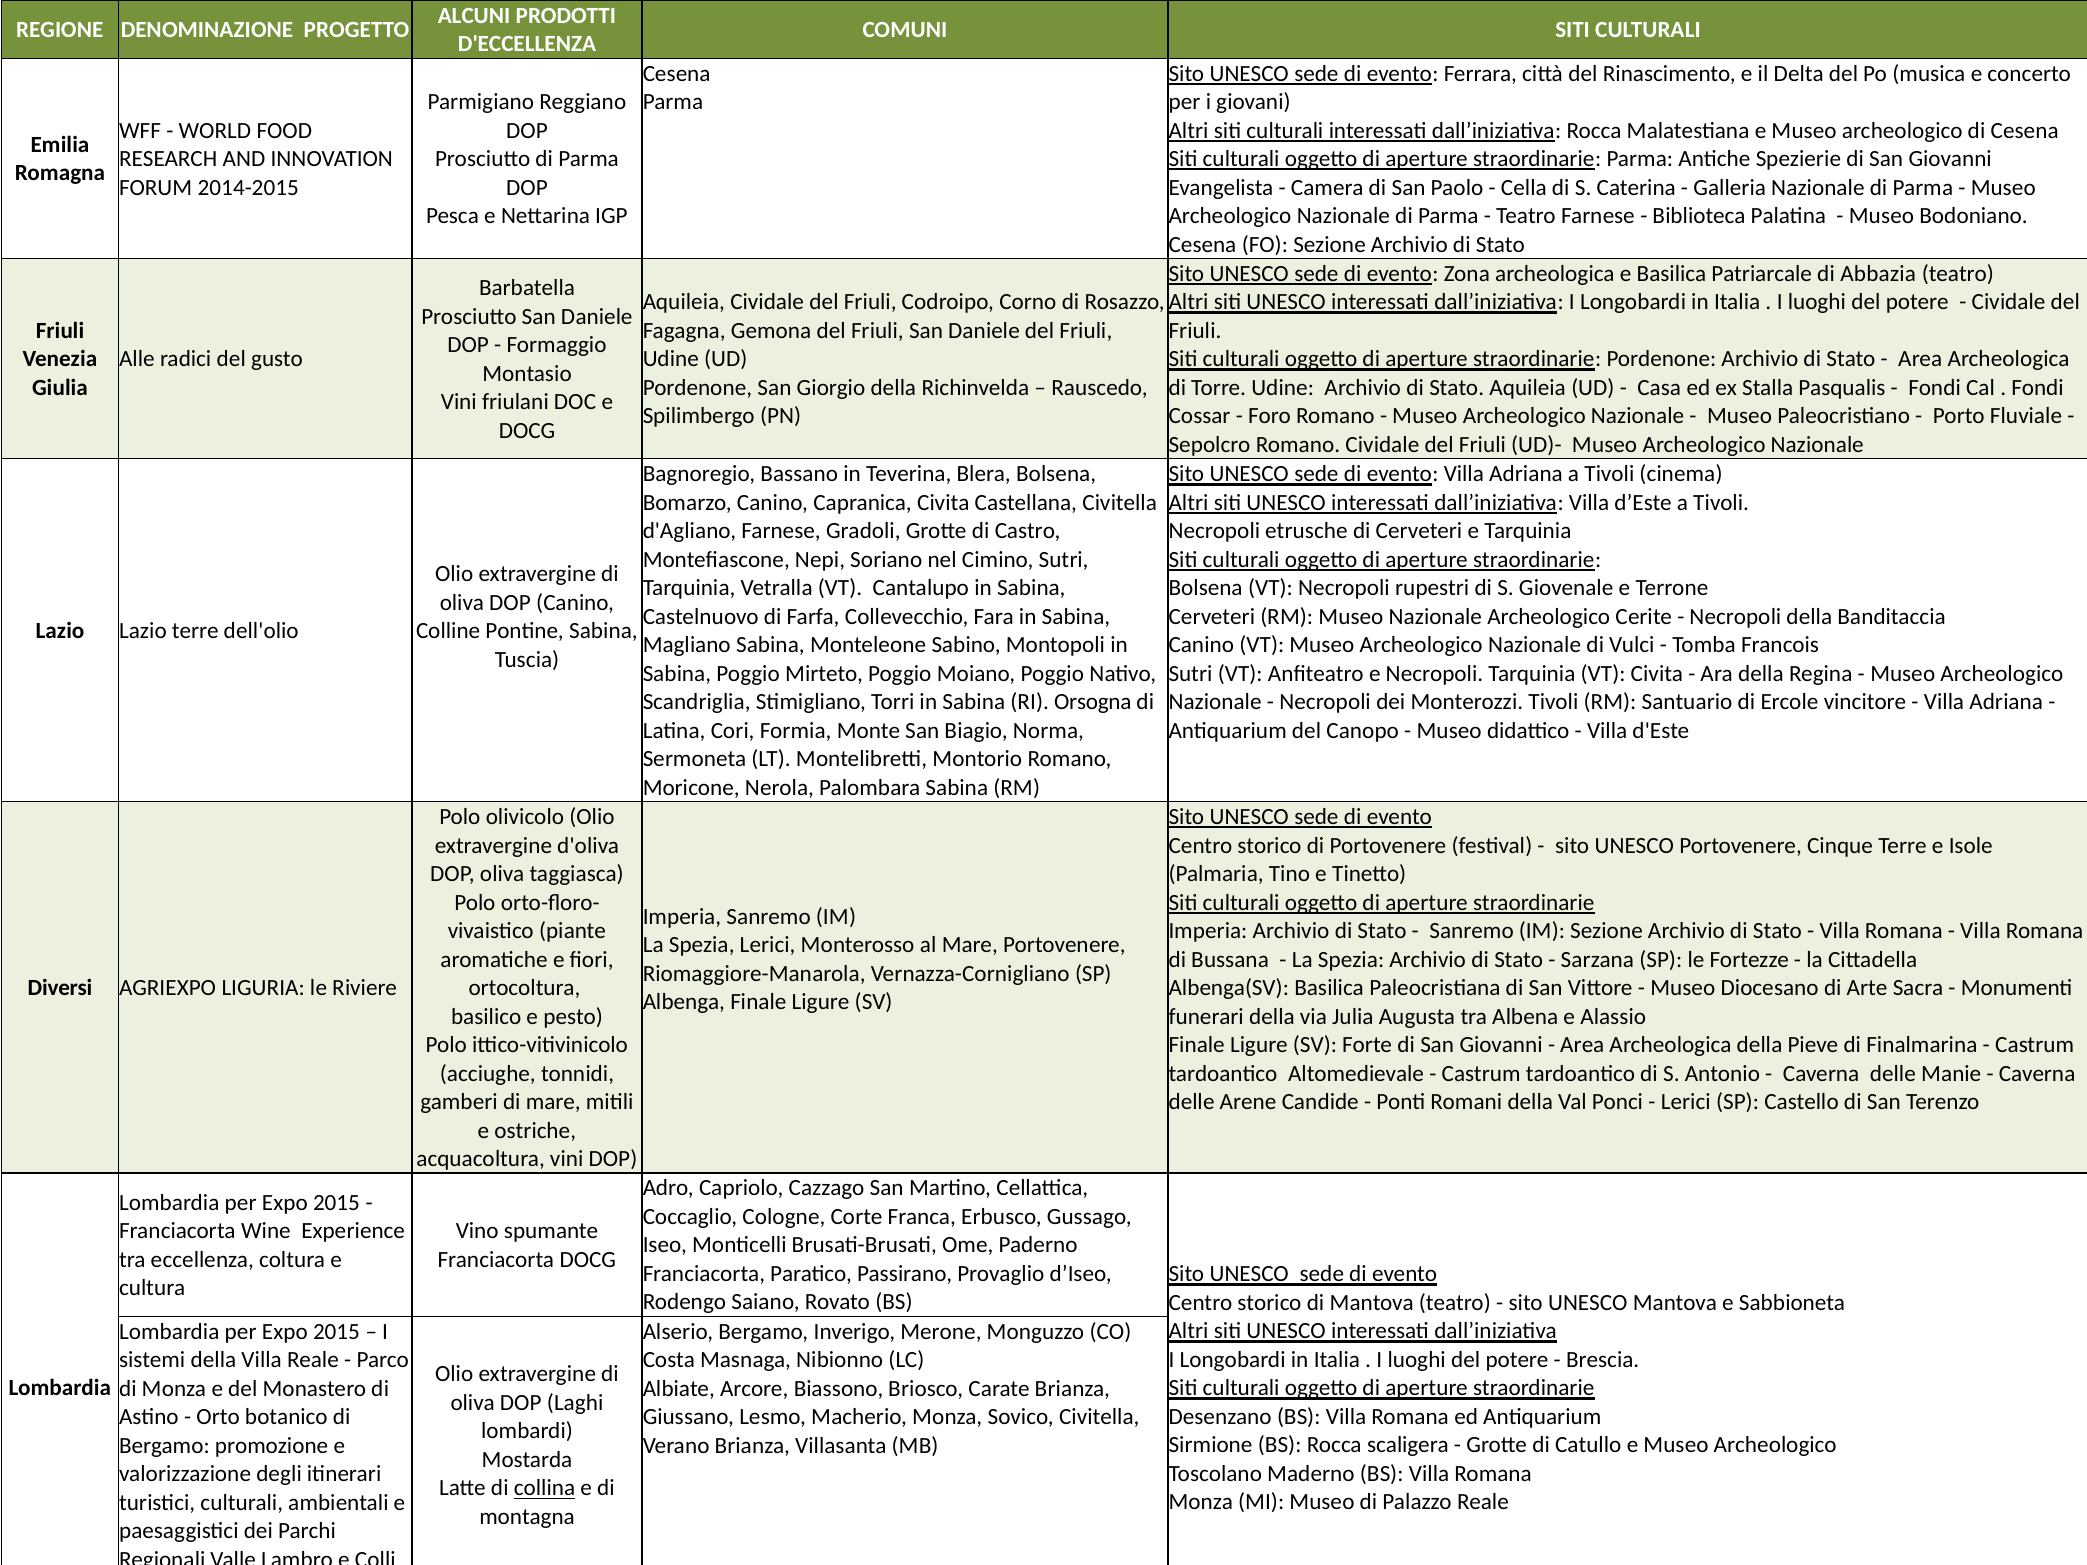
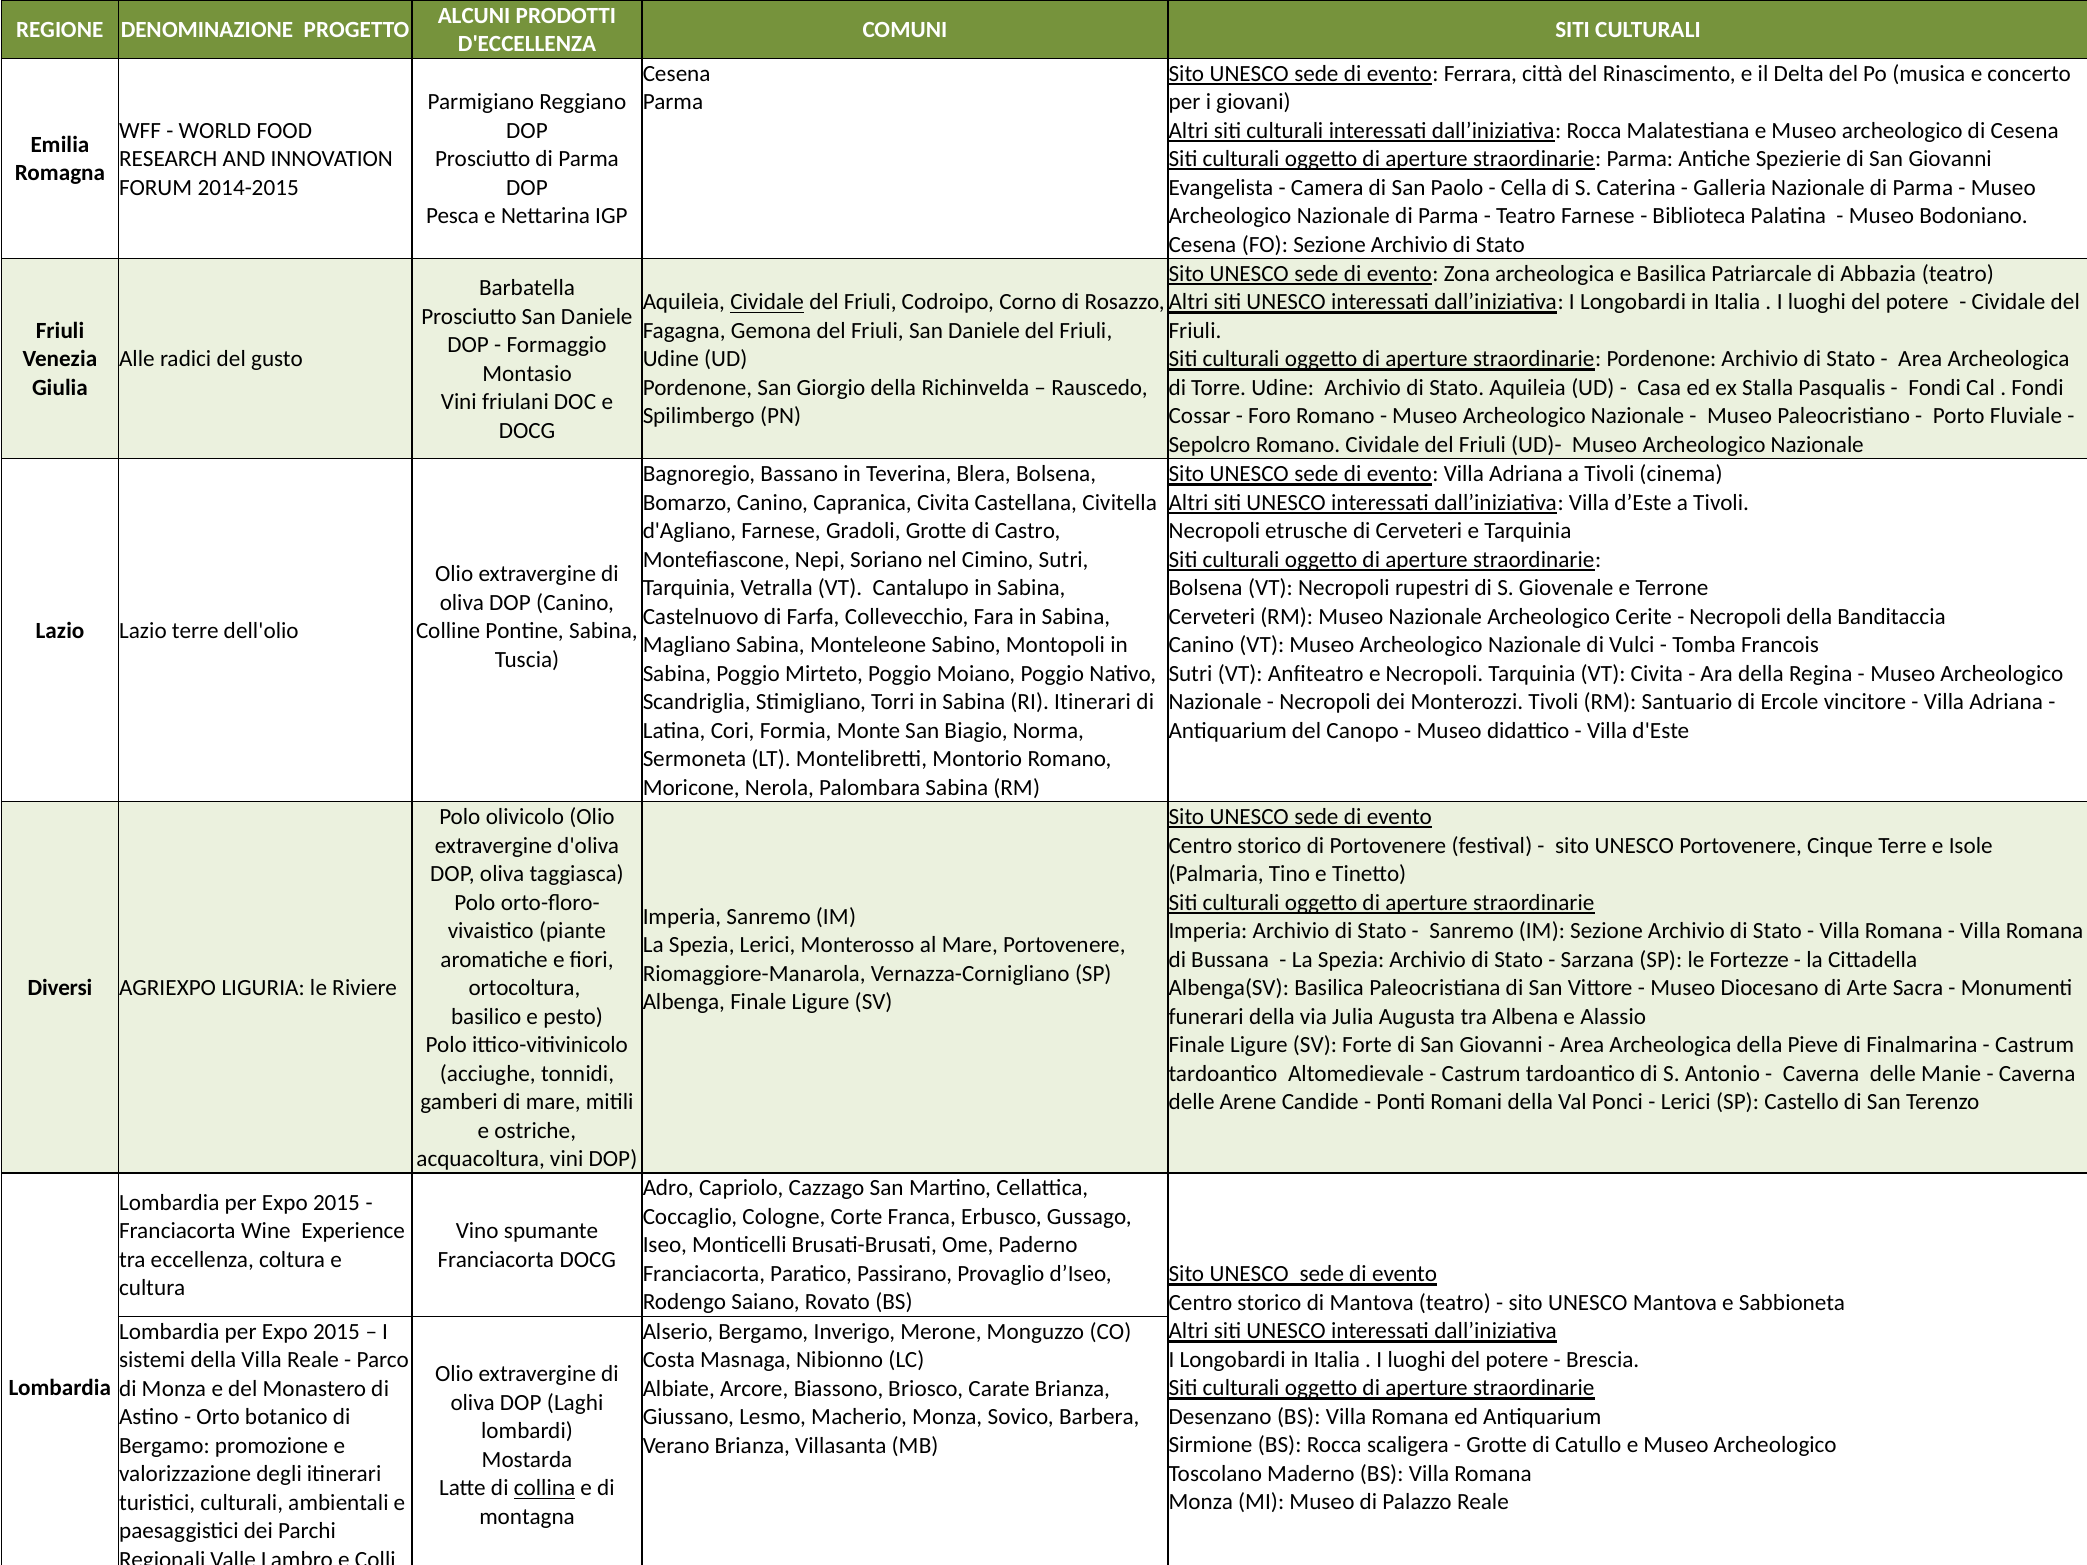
Cividale underline: none -> present (767, 302)
RI Orsogna: Orsogna -> Itinerari (1093, 702)
Sovico Civitella: Civitella -> Barbera (1099, 1417)
